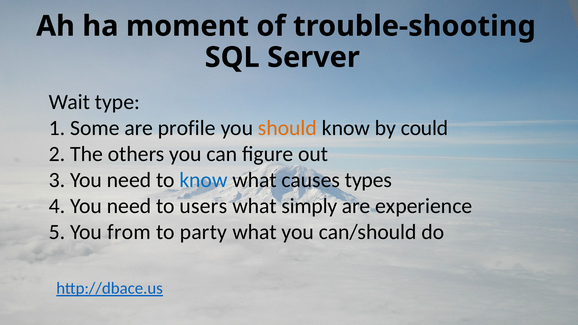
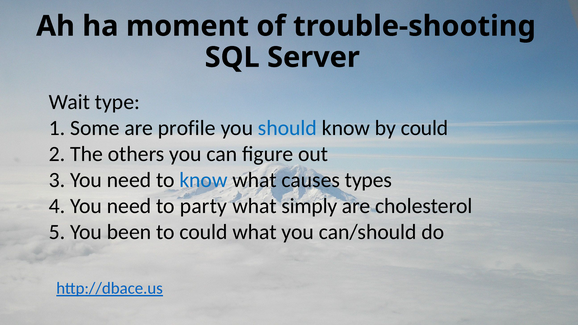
should colour: orange -> blue (287, 128)
users: users -> party (203, 206)
experience: experience -> cholesterol (424, 206)
from: from -> been (129, 232)
to party: party -> could (204, 232)
